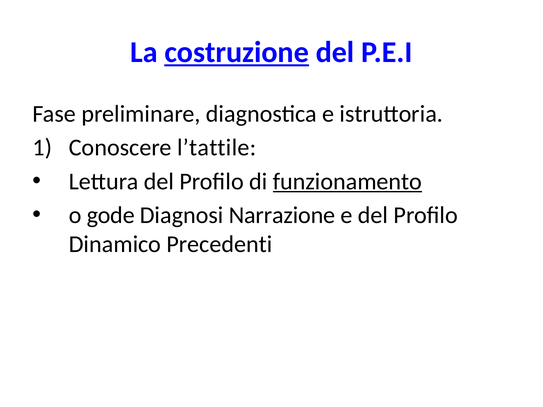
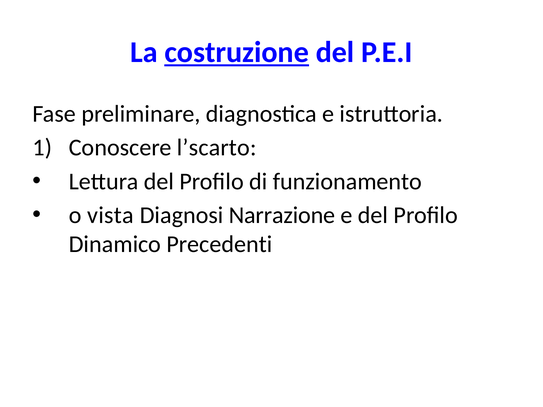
l’tattile: l’tattile -> l’scarto (217, 148)
funzionamento underline: present -> none (347, 182)
gode: gode -> vista (110, 215)
